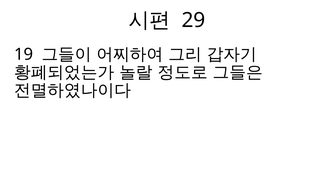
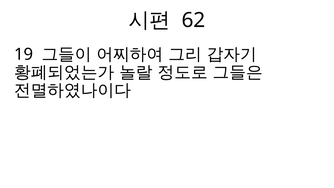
29: 29 -> 62 (193, 20)
